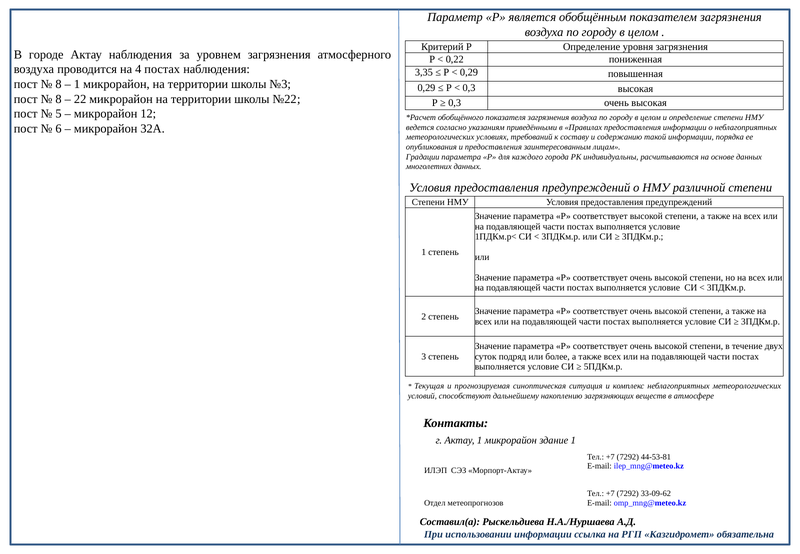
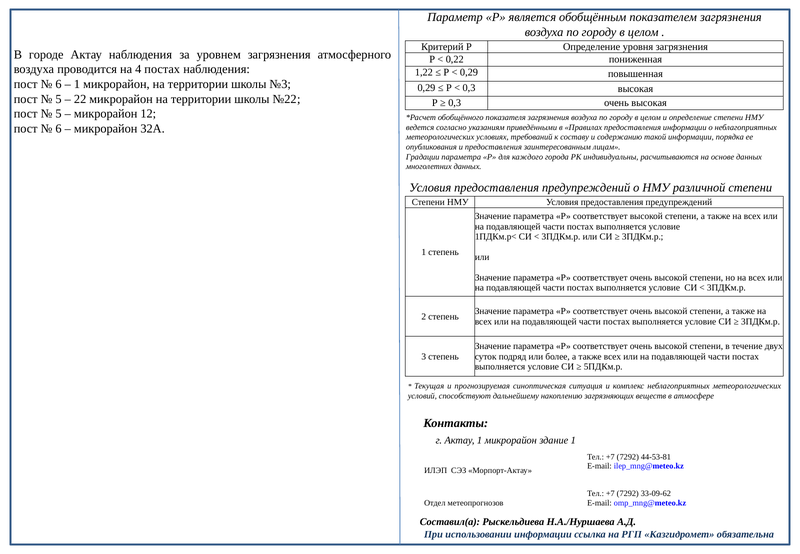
3,35: 3,35 -> 1,22 (424, 73)
8: 8 -> 6 (59, 84)
8: 8 -> 5 (59, 99)
